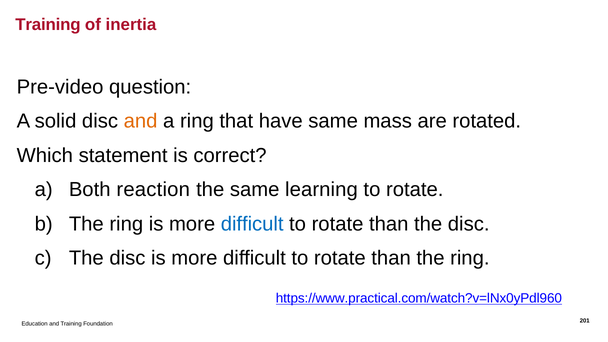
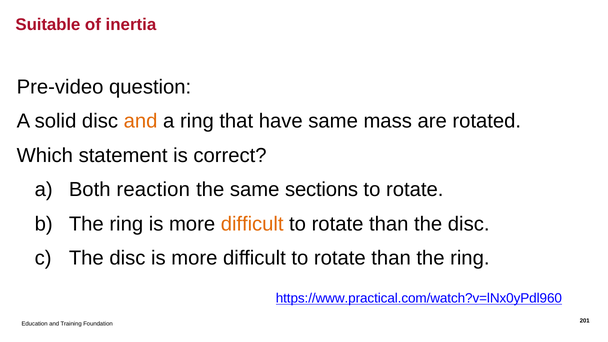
Training: Training -> Suitable (48, 25)
learning: learning -> sections (322, 190)
difficult colour: blue -> orange (252, 224)
